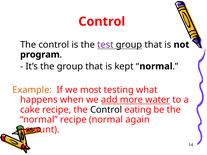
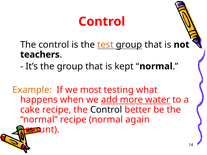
test colour: purple -> orange (105, 45)
program: program -> teachers (40, 55)
eating: eating -> better (138, 110)
